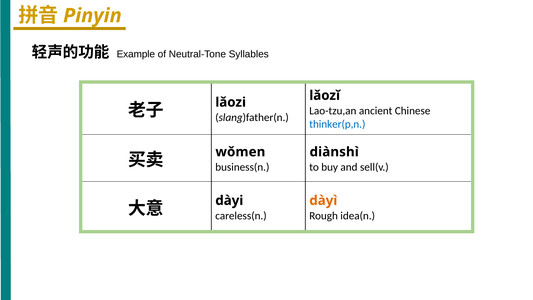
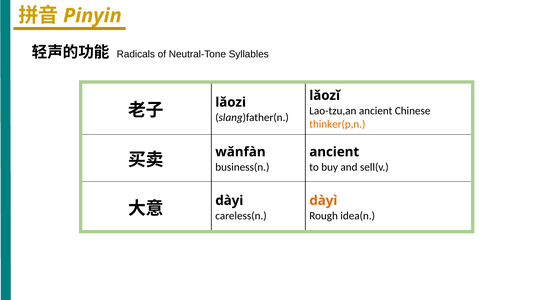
Example: Example -> Radicals (136, 54)
thinker(p,n colour: blue -> orange (337, 124)
diànshì: diànshì -> ancient (334, 152)
wǒmen: wǒmen -> wǎnfàn (240, 152)
